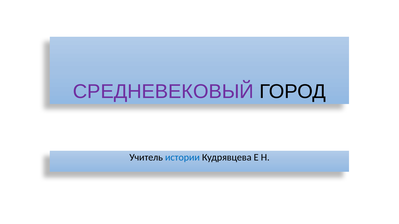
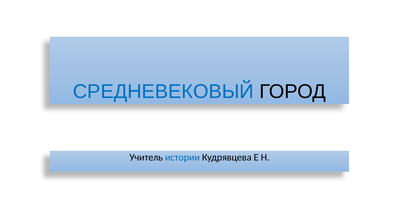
СРЕДНЕВЕКОВЫЙ colour: purple -> blue (163, 92)
